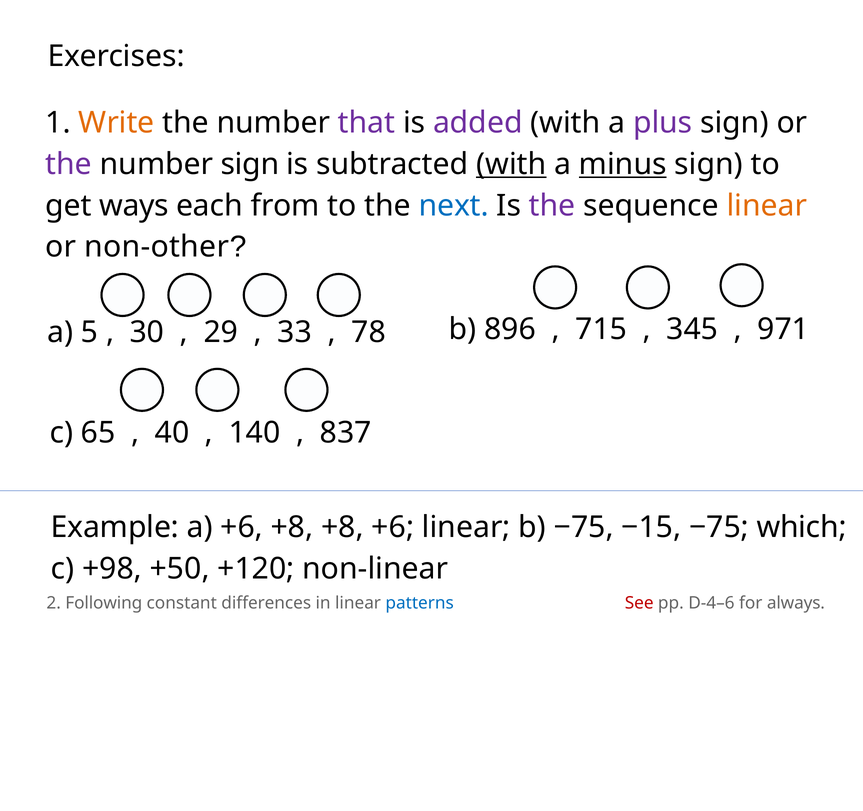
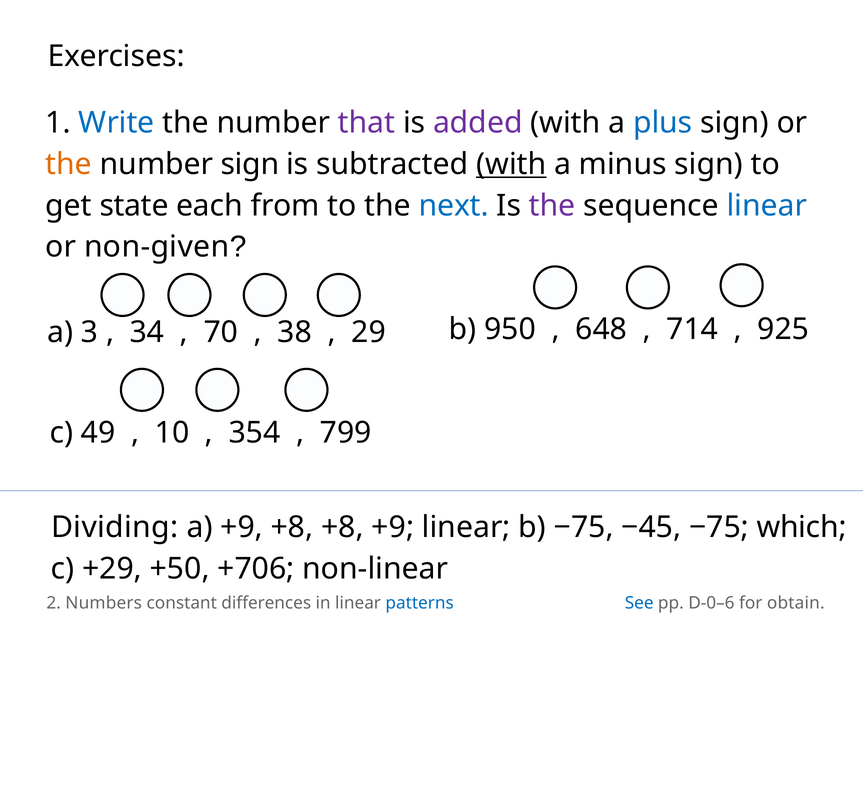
Write colour: orange -> blue (116, 123)
plus colour: purple -> blue (663, 123)
the colour: purple -> orange (69, 164)
minus underline: present -> none (623, 164)
ways: ways -> state (134, 206)
linear colour: orange -> blue (767, 206)
non-other: non-other -> non-given (157, 247)
896: 896 -> 950 (510, 329)
715: 715 -> 648 (601, 329)
345: 345 -> 714 (692, 329)
971: 971 -> 925 (783, 329)
5: 5 -> 3 (90, 333)
30: 30 -> 34 (147, 333)
29: 29 -> 70 (221, 333)
33: 33 -> 38 (295, 333)
78: 78 -> 29 (369, 333)
65: 65 -> 49 (98, 433)
40: 40 -> 10 (172, 433)
140: 140 -> 354 (255, 433)
837: 837 -> 799 (346, 433)
Example: Example -> Dividing (115, 527)
a +6: +6 -> +9 (242, 527)
+8 +6: +6 -> +9 (393, 527)
−15: −15 -> −45 (651, 527)
+98: +98 -> +29 (112, 569)
+120: +120 -> +706 (256, 569)
Following: Following -> Numbers (104, 603)
See colour: red -> blue (639, 603)
D-4–6: D-4–6 -> D-0–6 (711, 603)
always: always -> obtain (796, 603)
